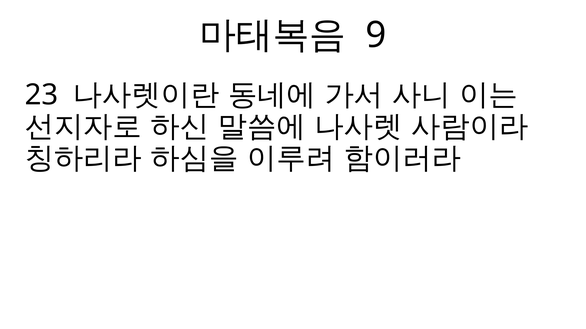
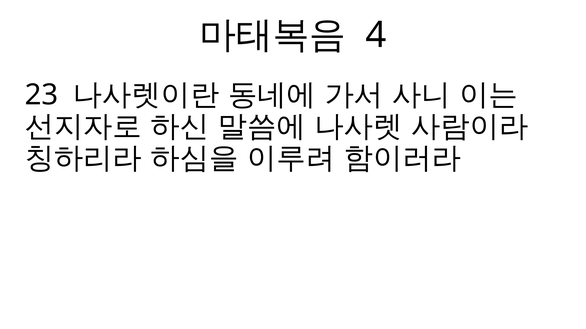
9: 9 -> 4 (376, 35)
